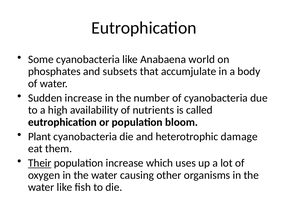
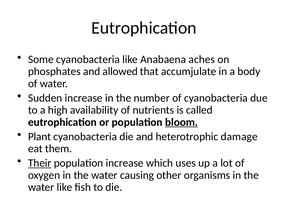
world: world -> aches (202, 59)
subsets: subsets -> allowed (120, 71)
bloom underline: none -> present (182, 122)
